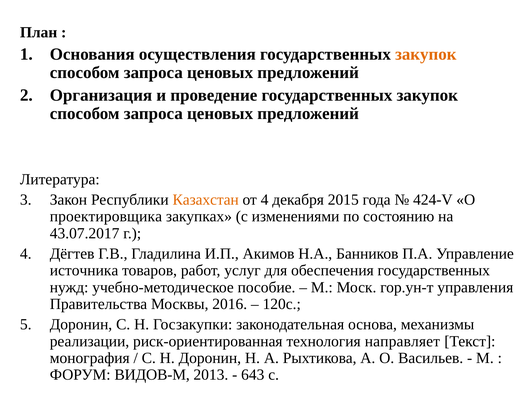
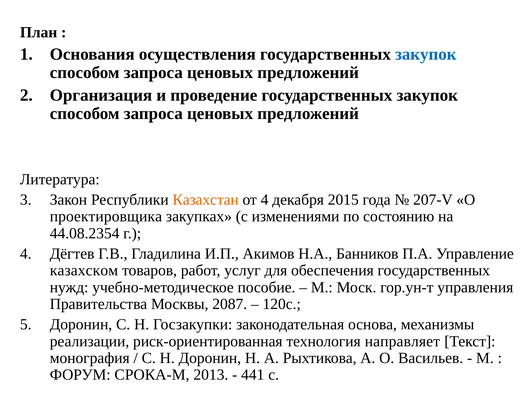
закупок colour: orange -> blue (426, 54)
424-V: 424-V -> 207-V (433, 199)
43.07.2017: 43.07.2017 -> 44.08.2354 (85, 233)
источника: источника -> казахском (84, 270)
2016: 2016 -> 2087 (230, 303)
ВИДОВ-М: ВИДОВ-М -> СРОКА-М (152, 374)
643: 643 -> 441 (253, 374)
